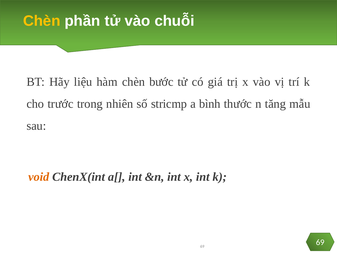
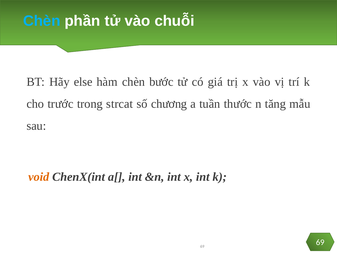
Chèn colour: yellow -> light blue (42, 21)
liệu: liệu -> else (83, 82)
nhiên: nhiên -> strcat (120, 104)
stricmp: stricmp -> chương (169, 104)
bình: bình -> tuần (210, 104)
